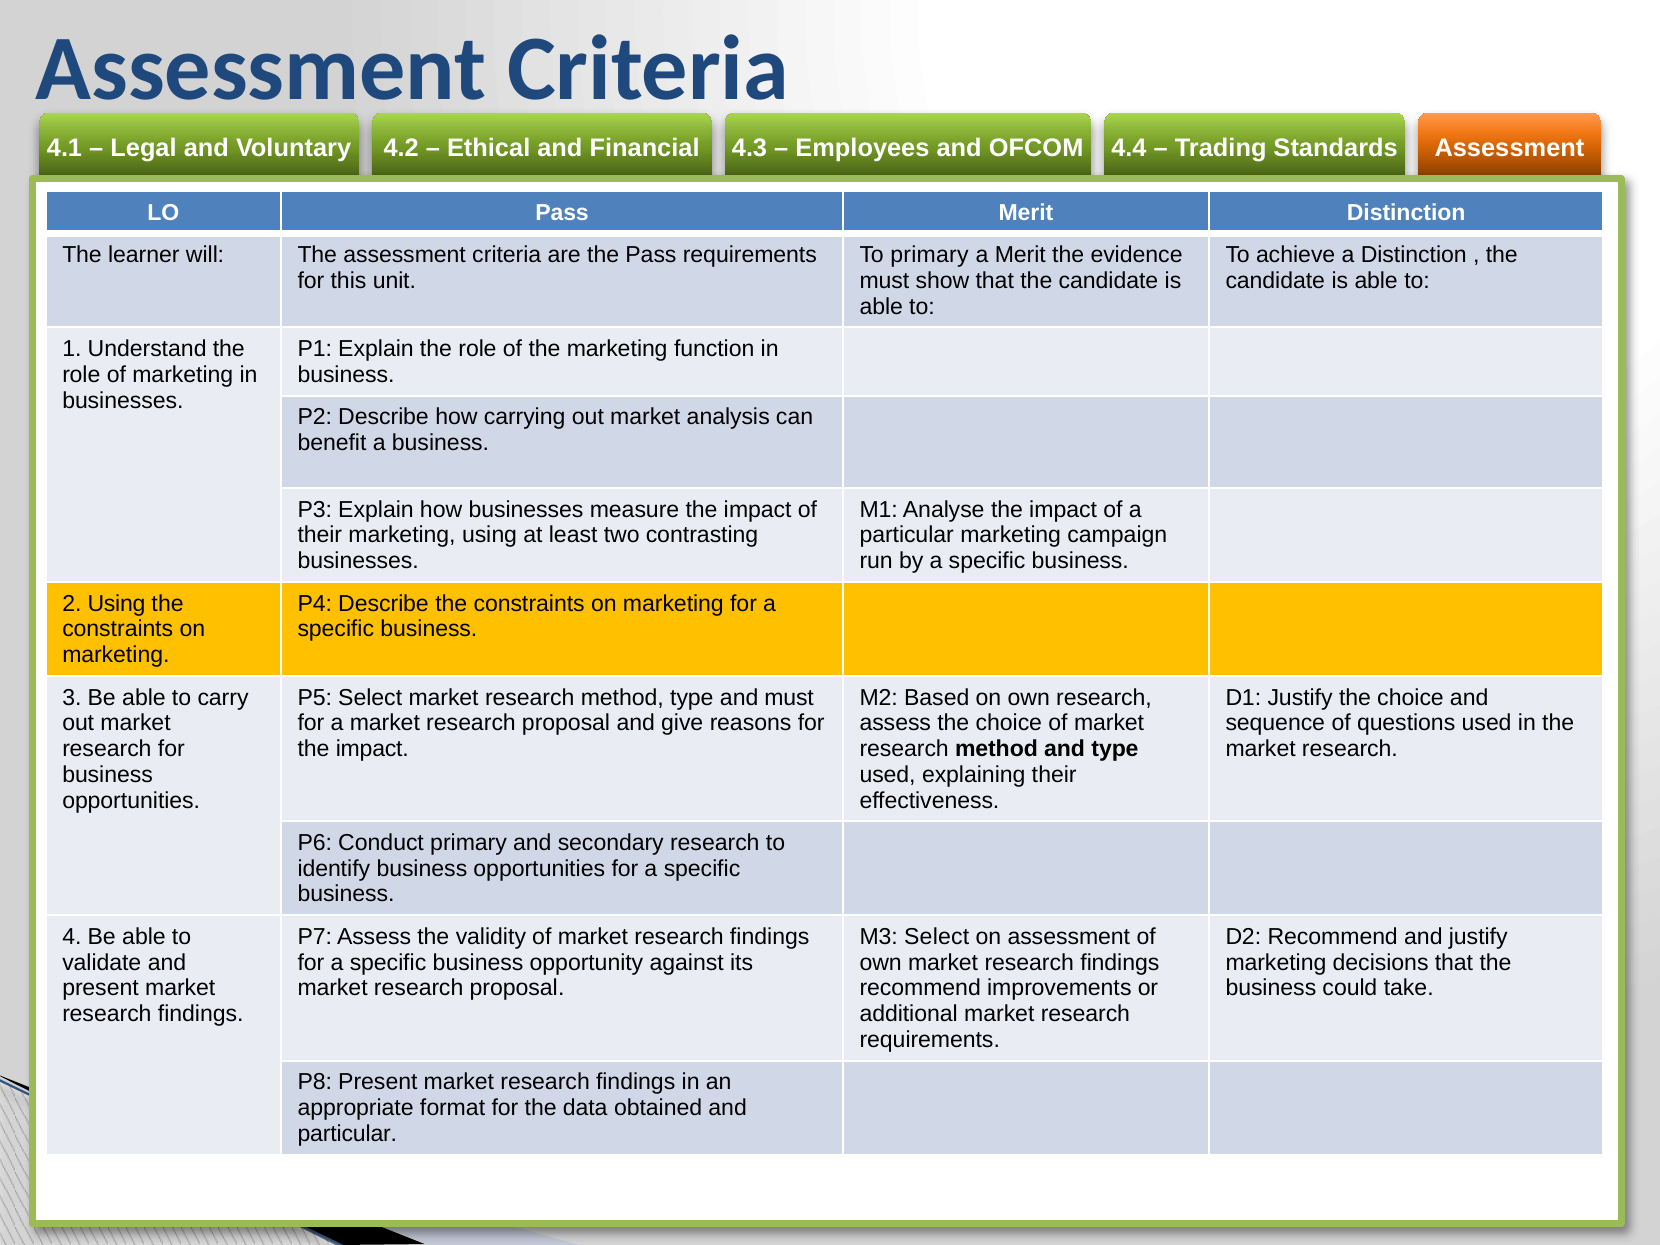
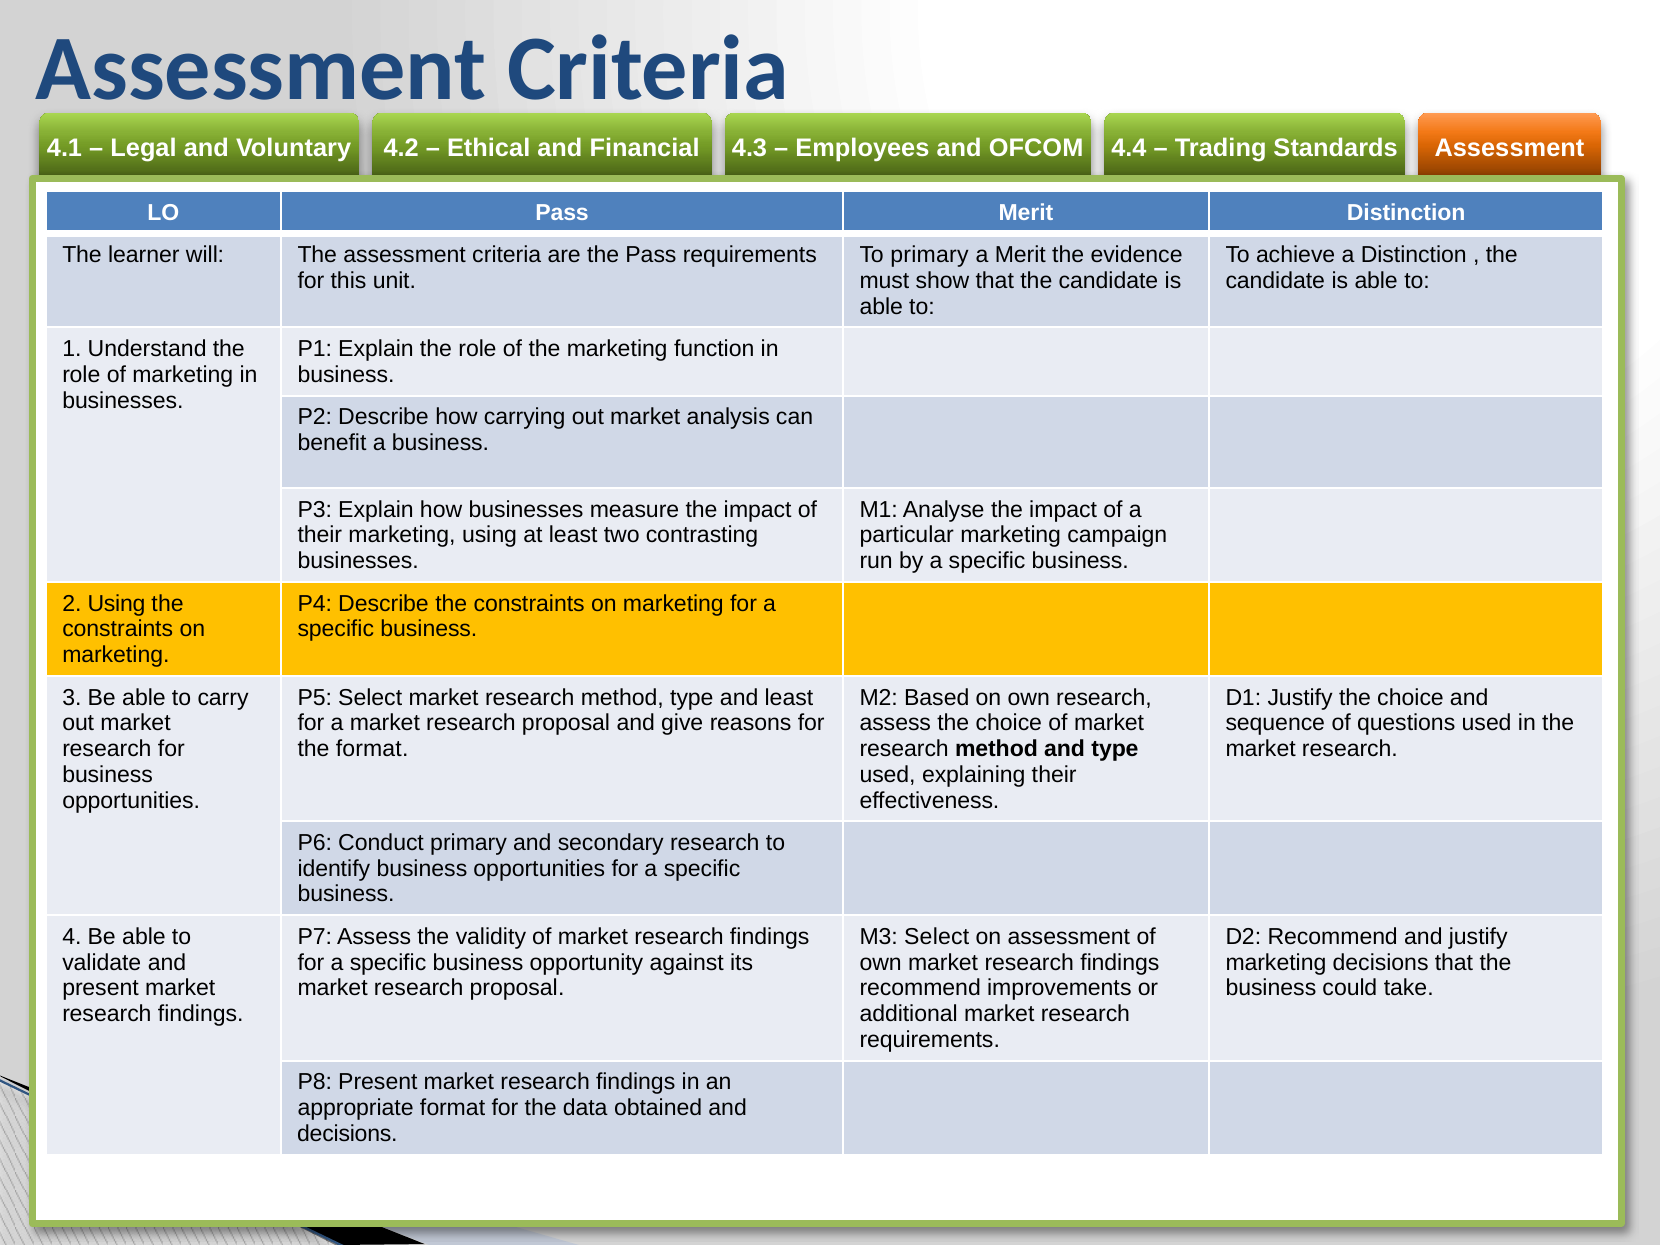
and must: must -> least (789, 697)
impact: impact -> format (372, 749)
particular: particular -> decisions (347, 1134)
